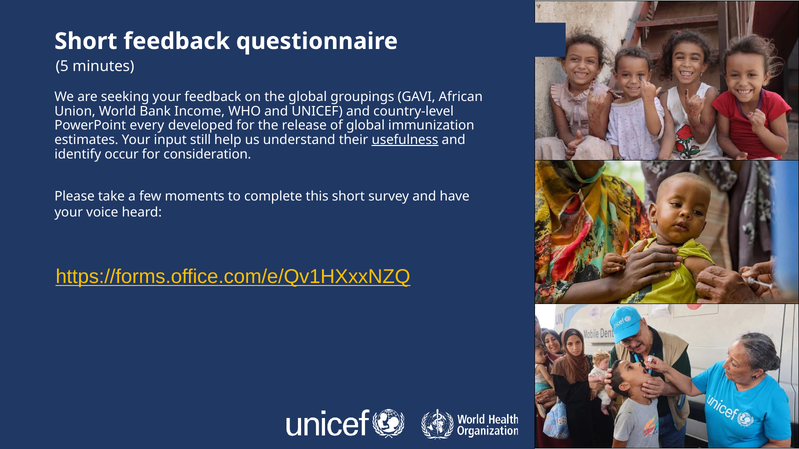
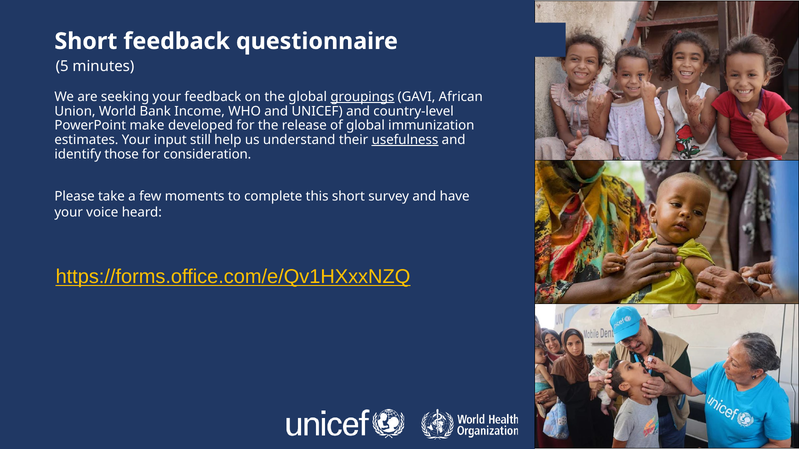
groupings underline: none -> present (362, 97)
every: every -> make (147, 126)
occur: occur -> those (122, 154)
